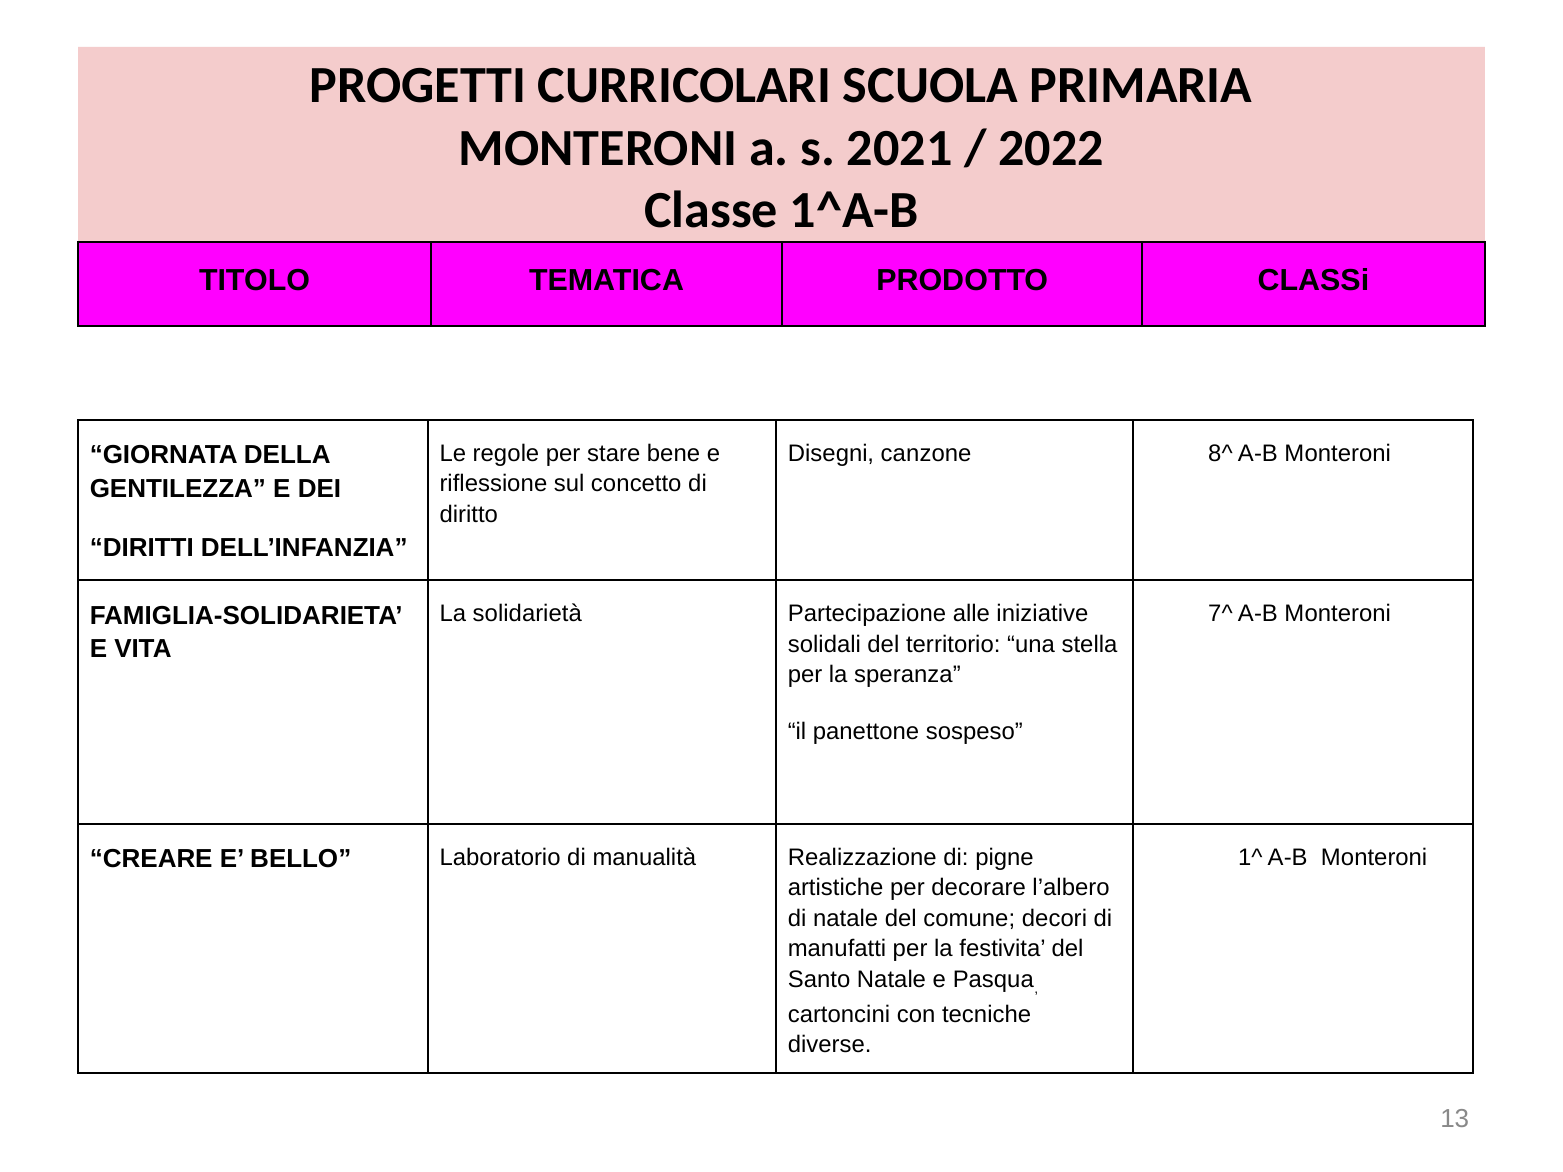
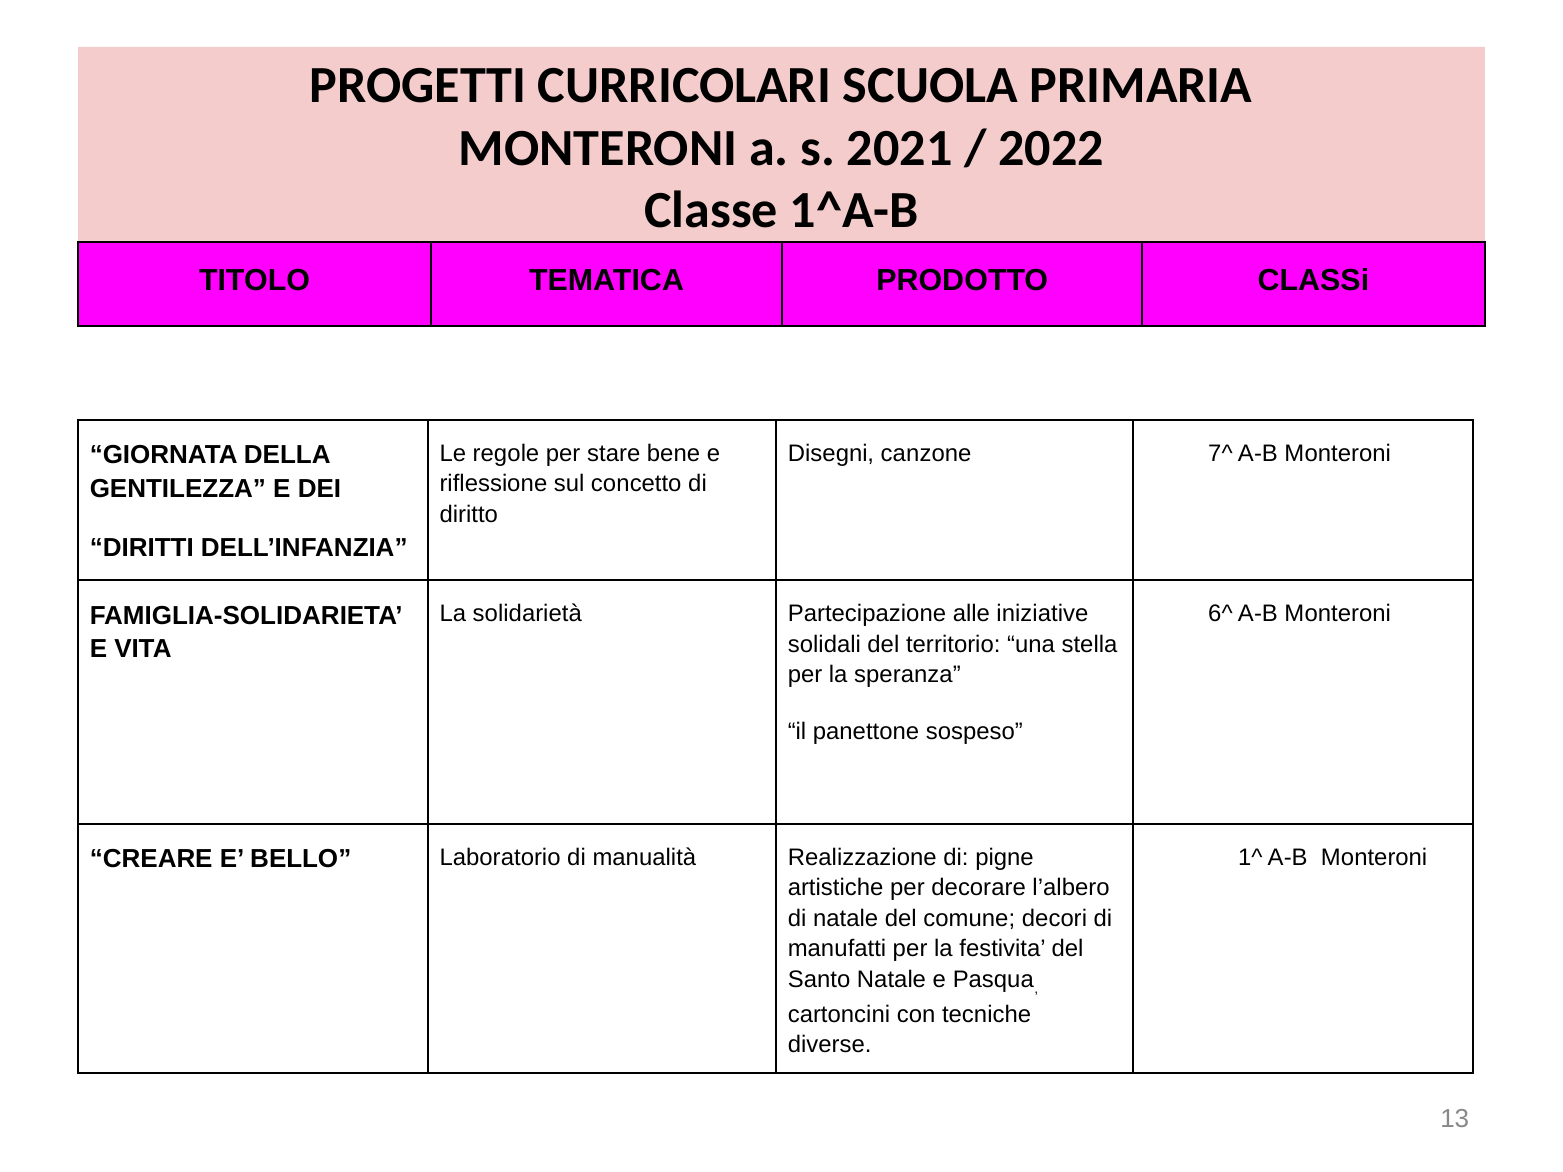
8^: 8^ -> 7^ (1220, 453)
7^: 7^ -> 6^ (1220, 614)
